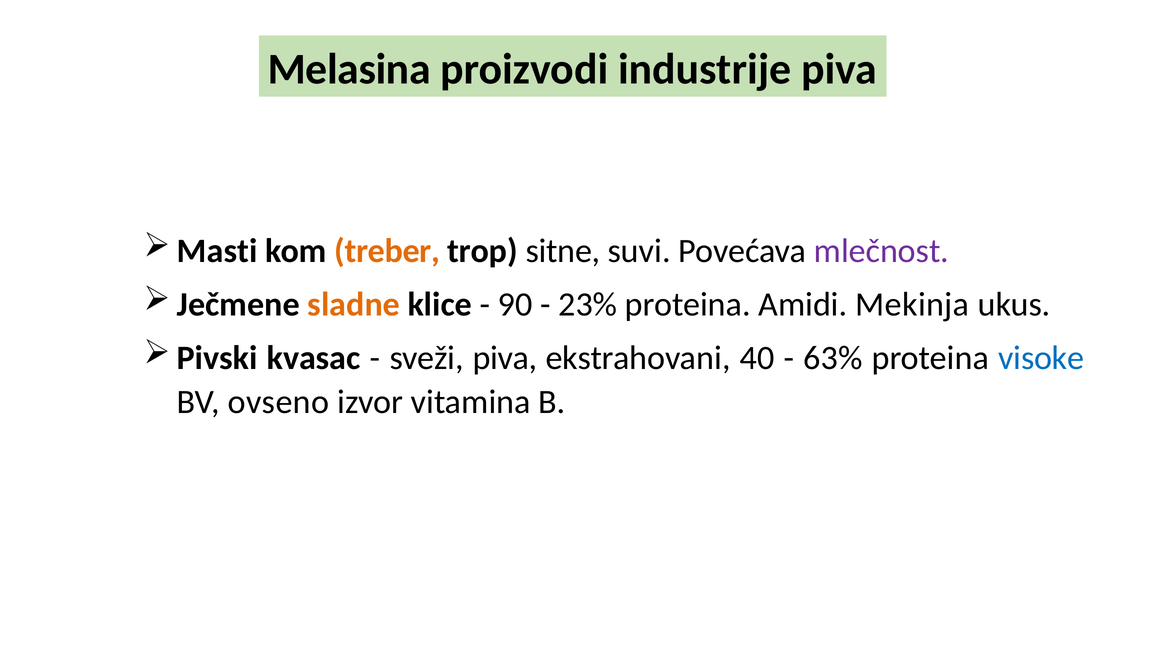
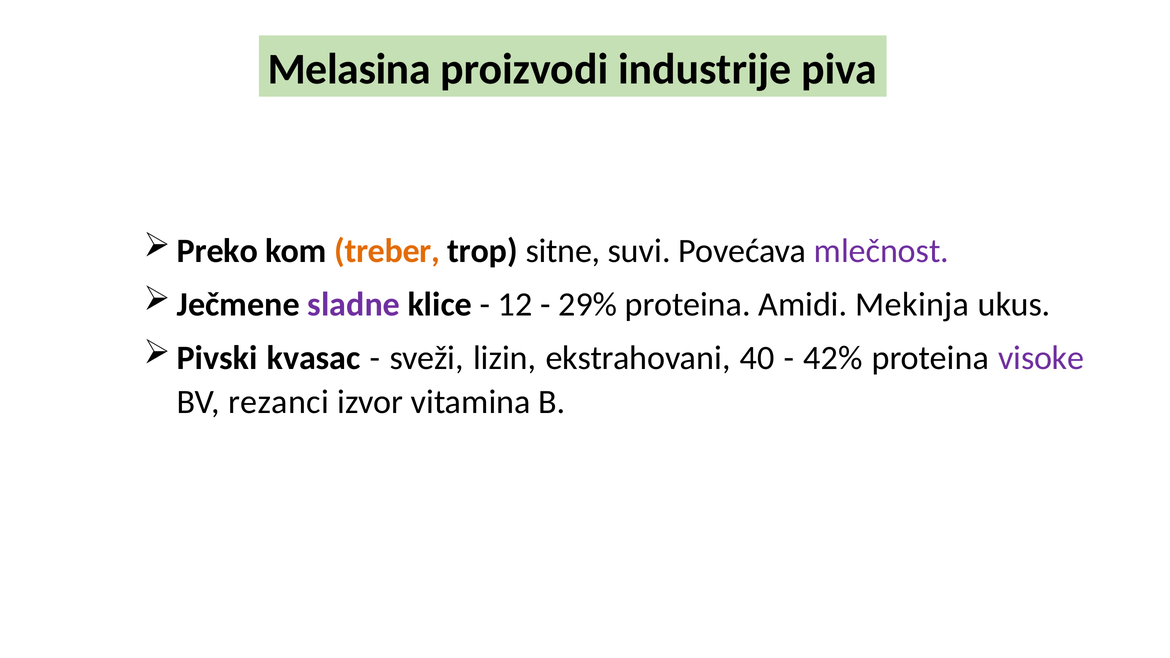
Masti: Masti -> Preko (217, 251)
sladne colour: orange -> purple (354, 305)
90: 90 -> 12 (515, 305)
23%: 23% -> 29% (588, 305)
sveži piva: piva -> lizin (505, 358)
63%: 63% -> 42% (833, 358)
visoke colour: blue -> purple (1041, 358)
ovseno: ovseno -> rezanci (278, 402)
